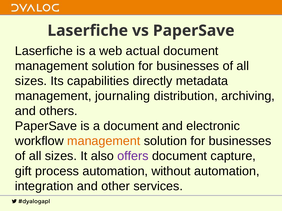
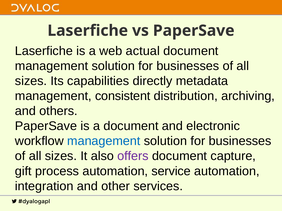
journaling: journaling -> consistent (123, 96)
management colour: orange -> blue (104, 141)
without: without -> service (171, 171)
